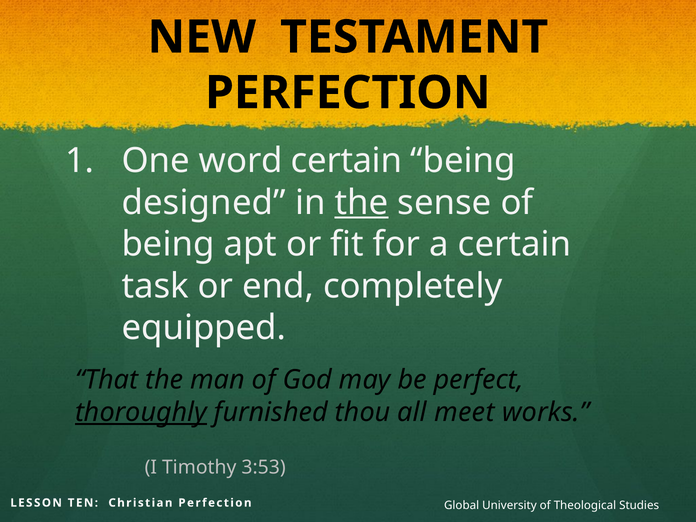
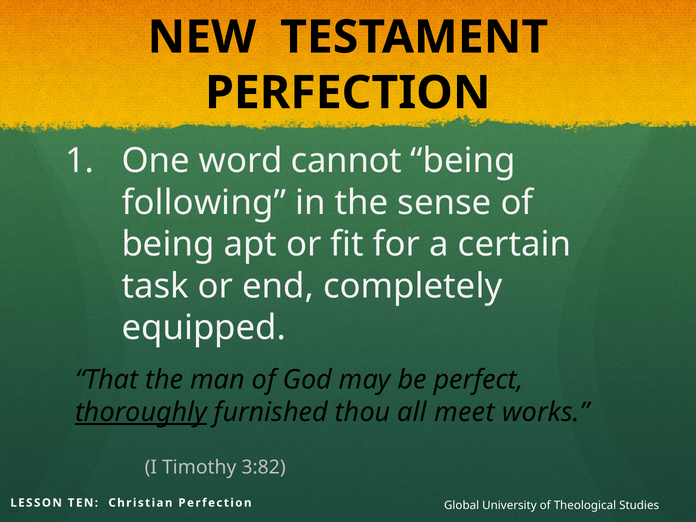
word certain: certain -> cannot (346, 161)
designed: designed -> following (204, 203)
the underline: present -> none (362, 203)
3:53: 3:53 -> 3:82 (264, 467)
